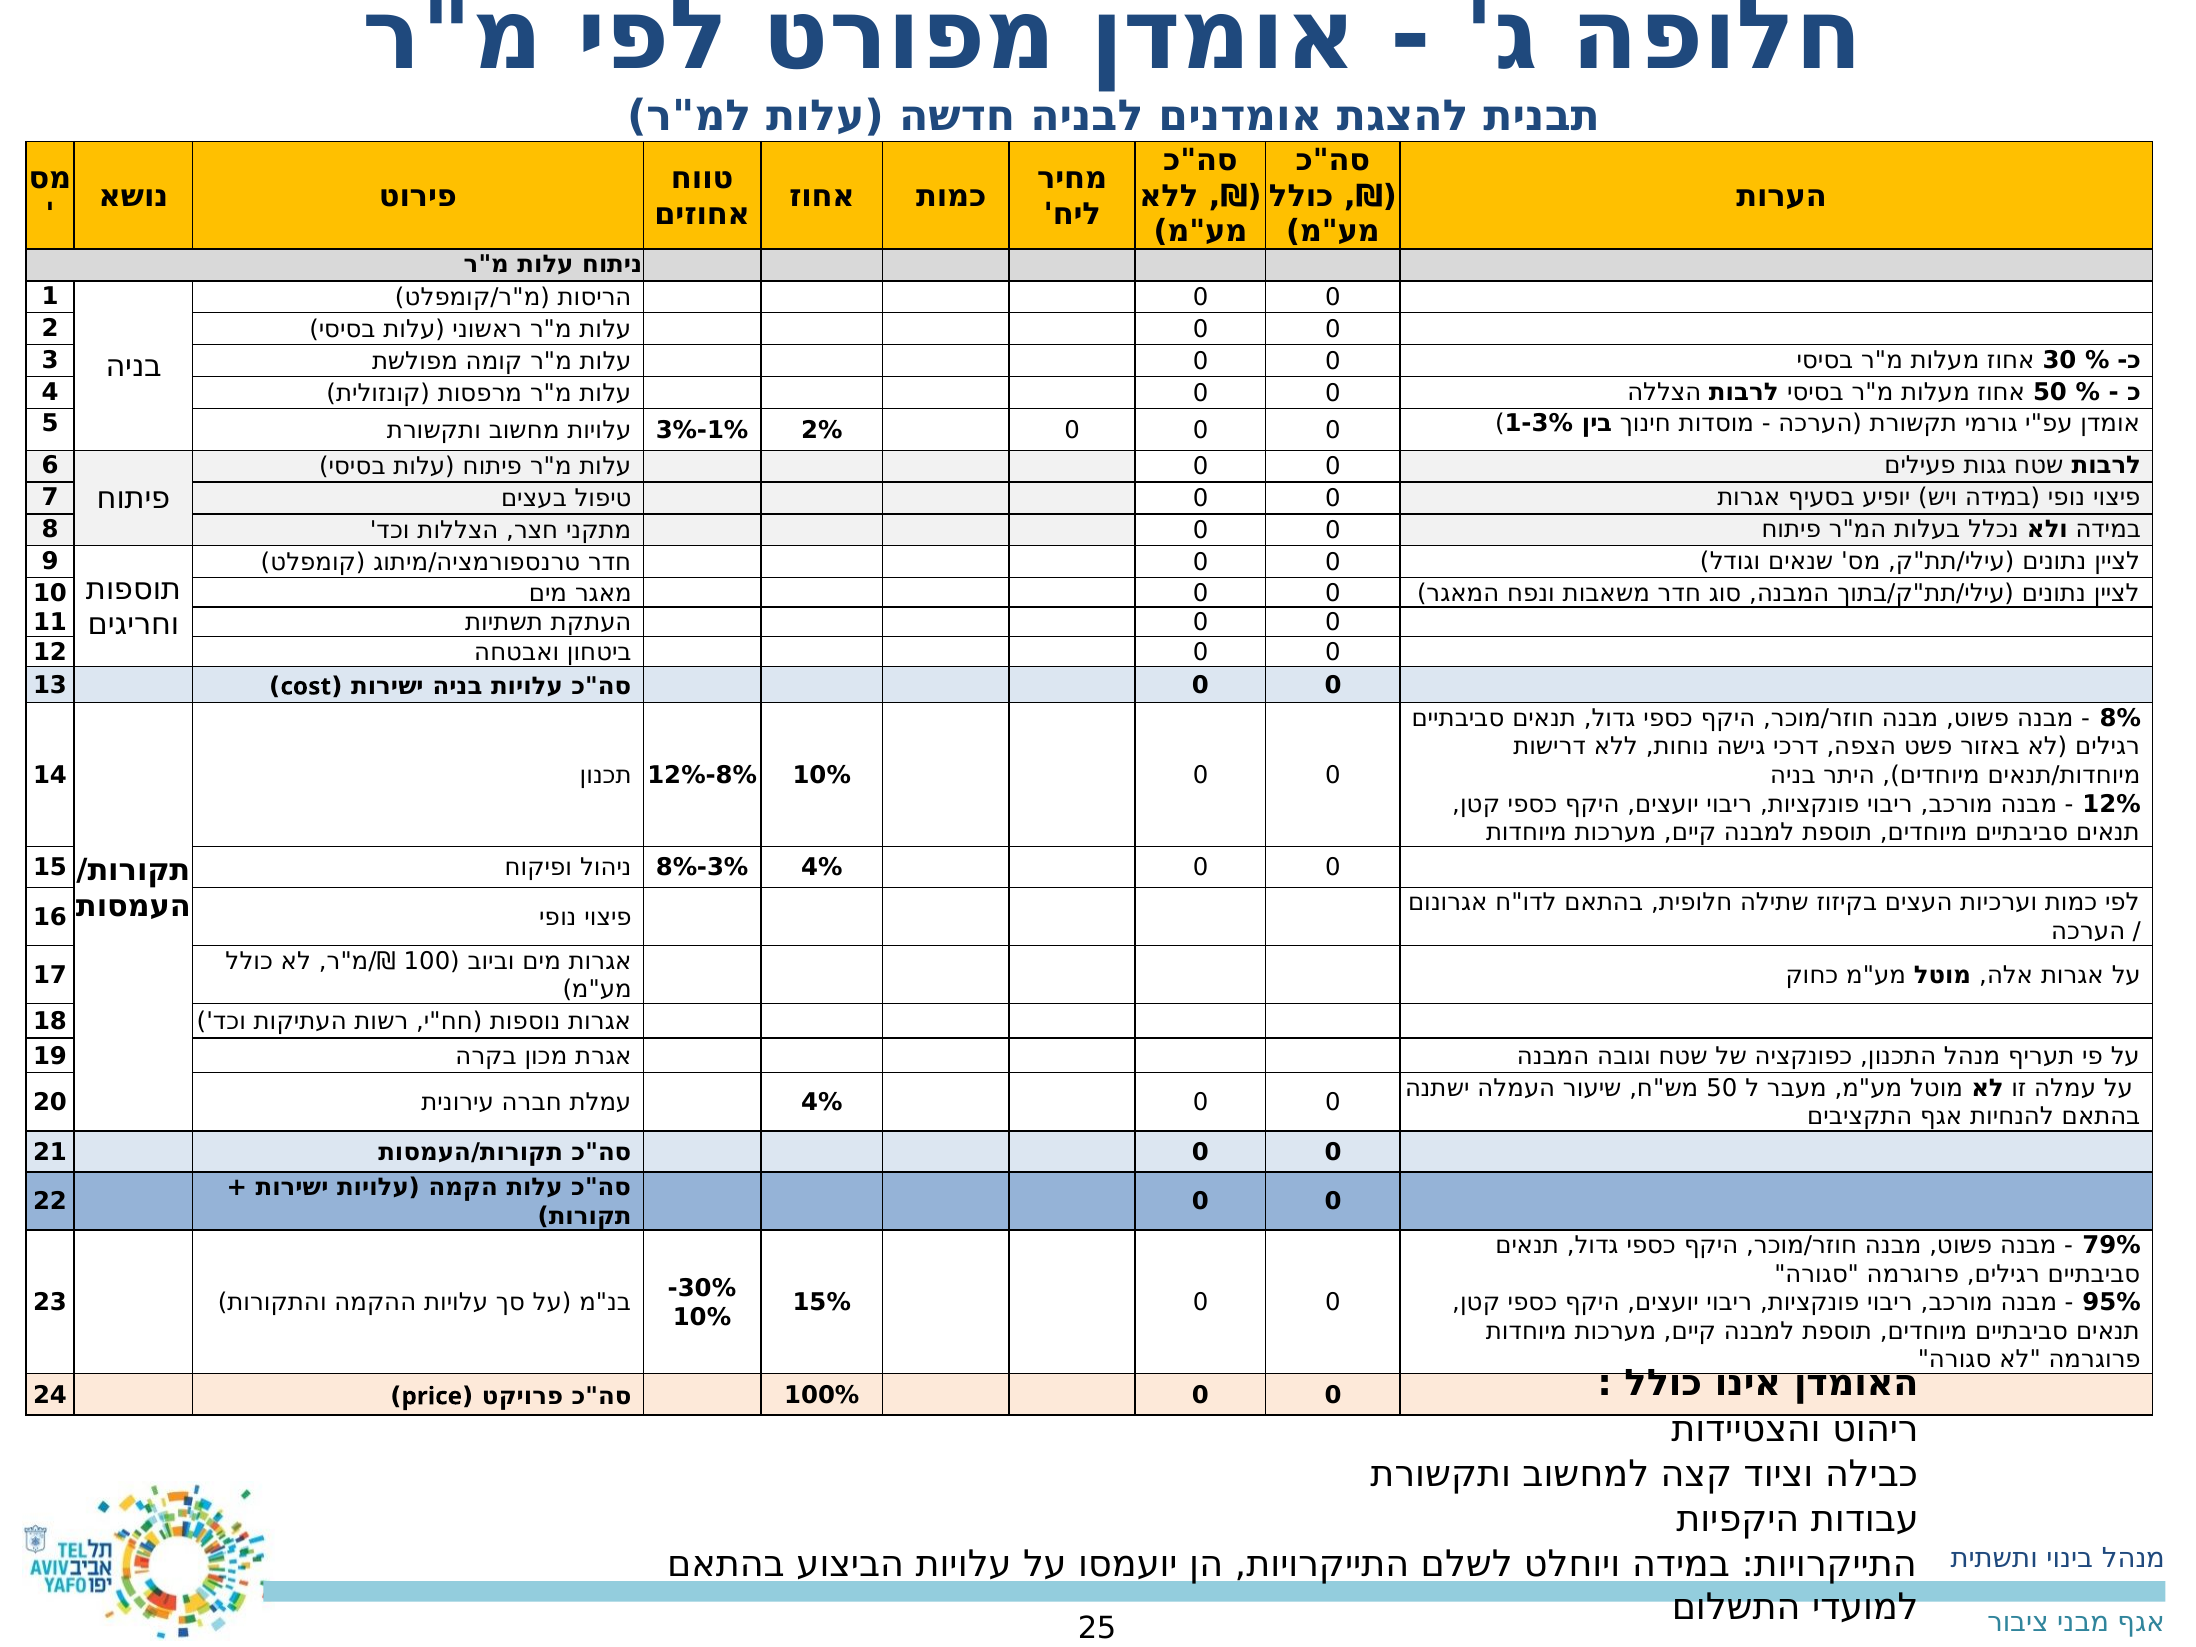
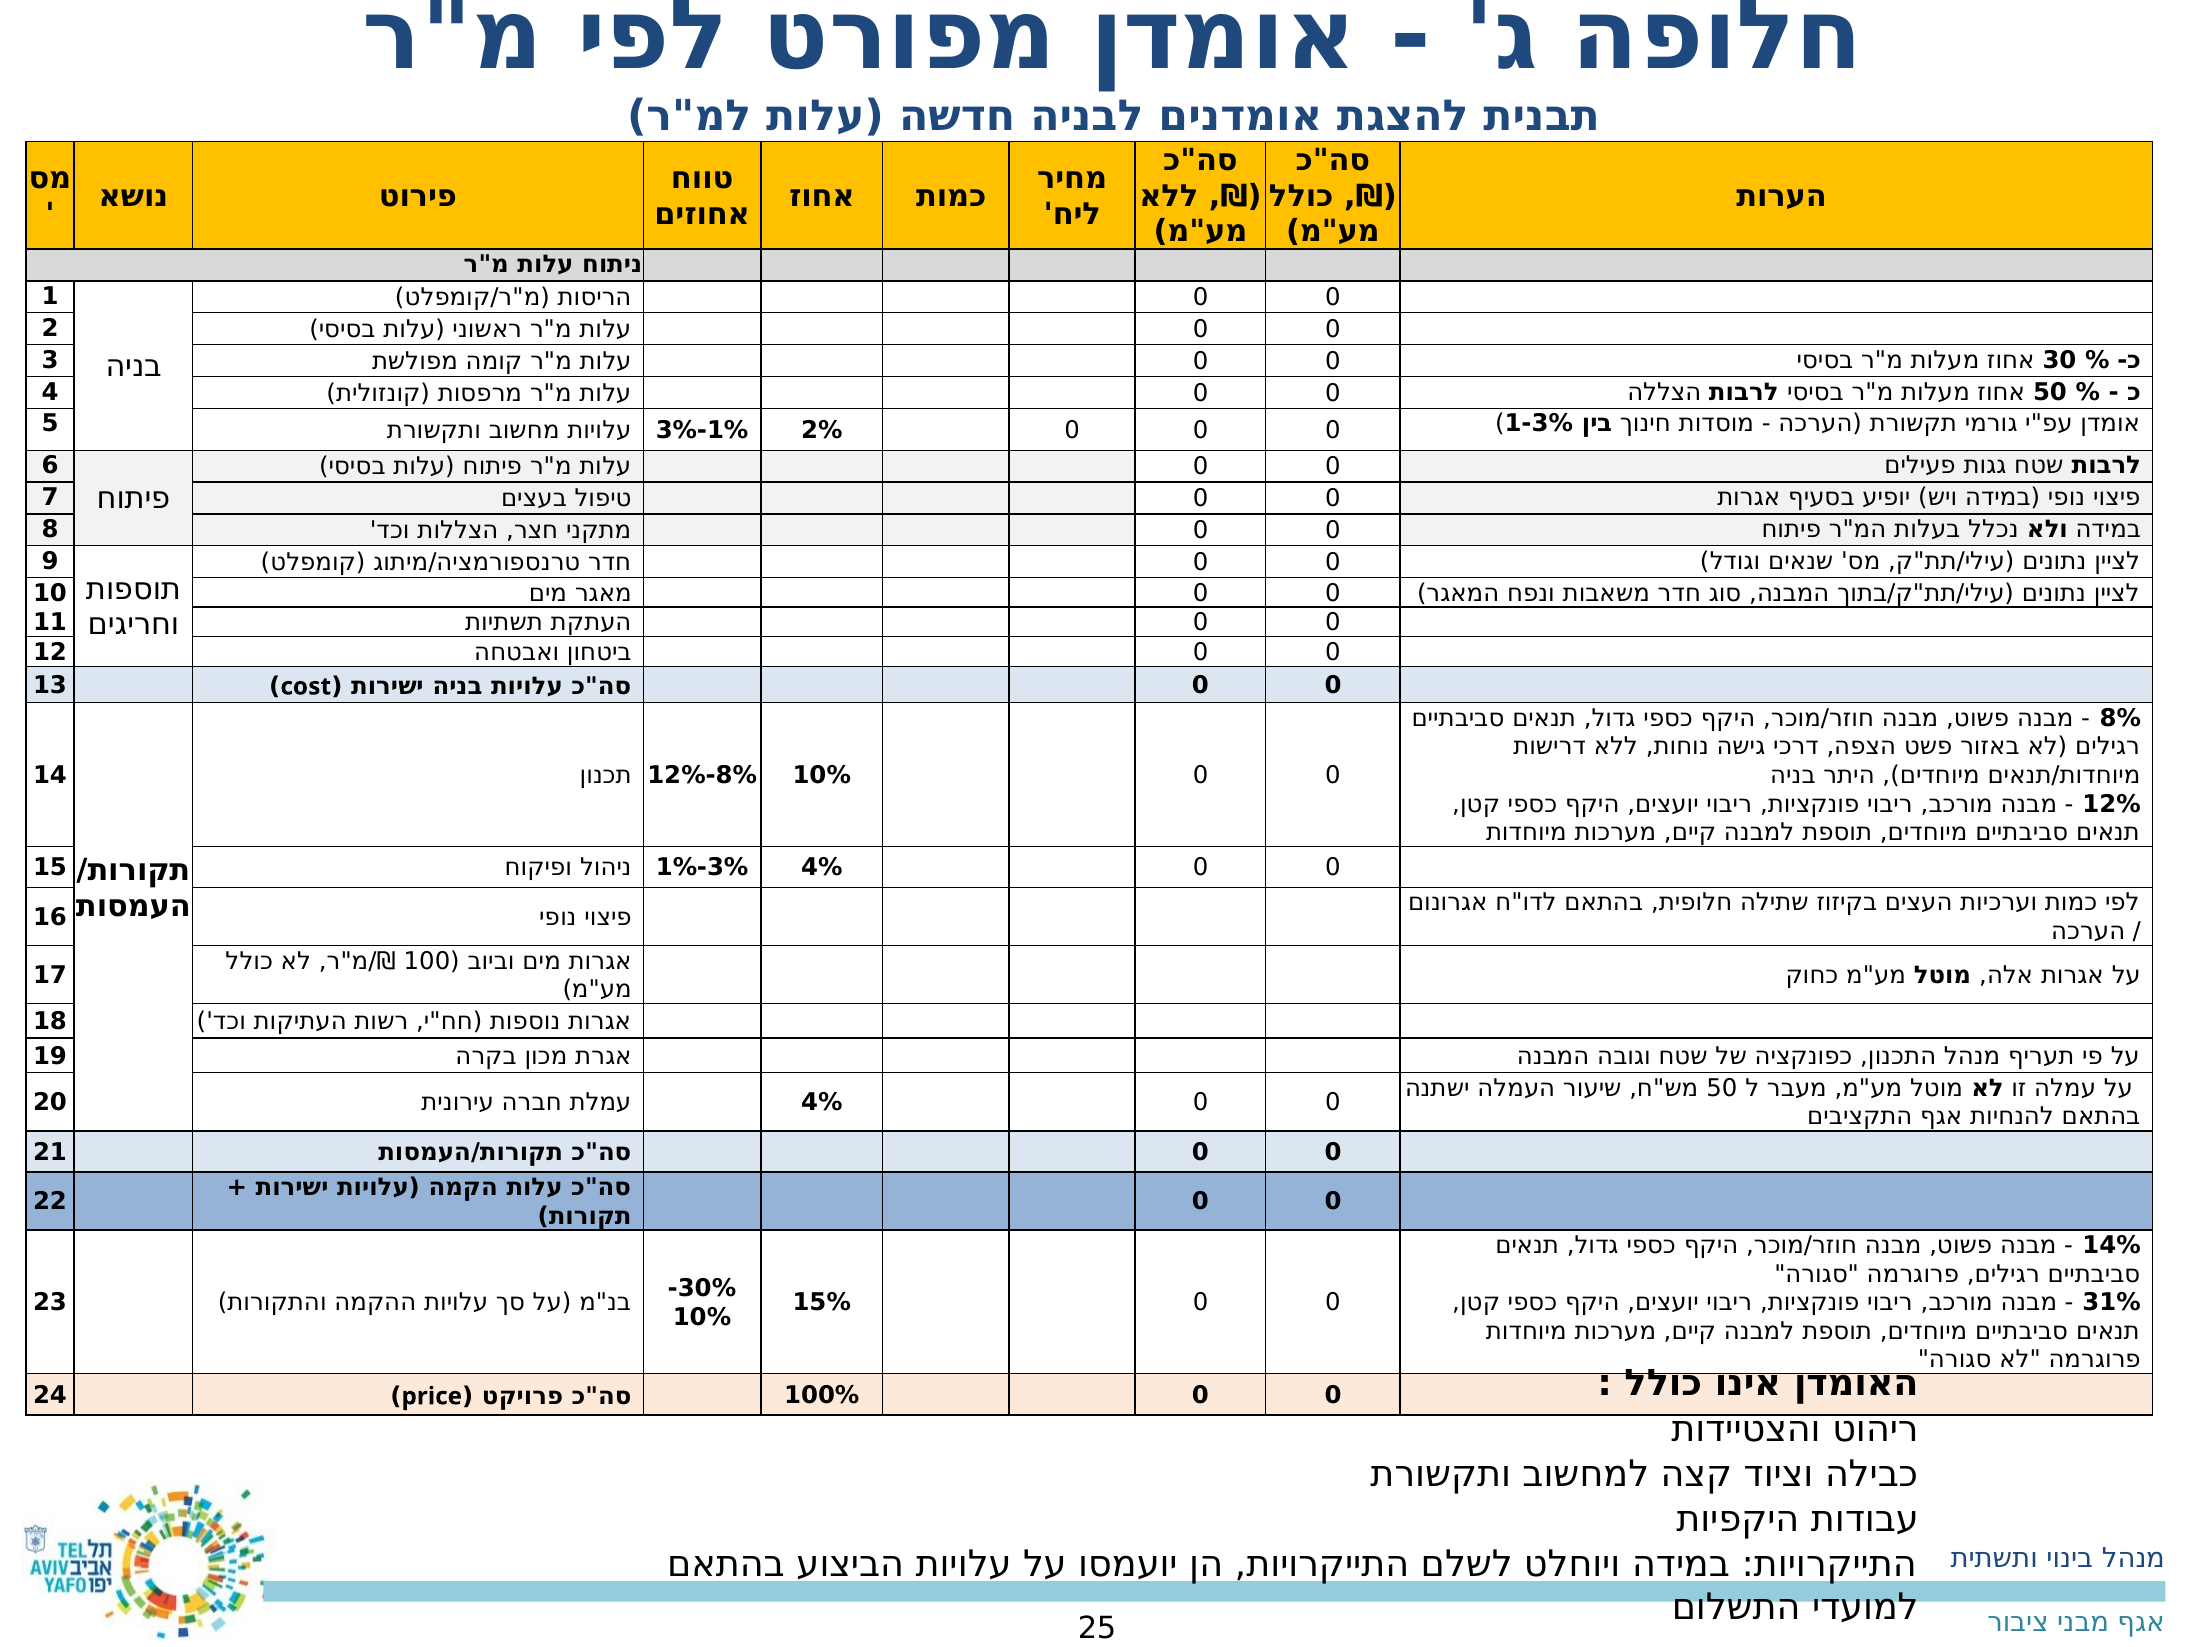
8%: 8% -> 1% (677, 868)
79%: 79% -> 14% (2112, 1246)
95%: 95% -> 31% (2112, 1303)
